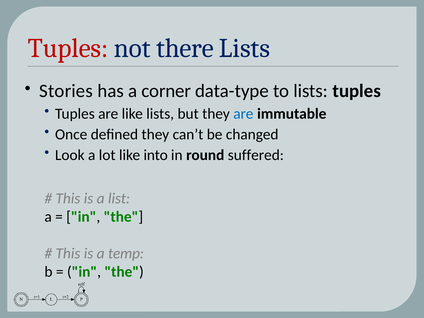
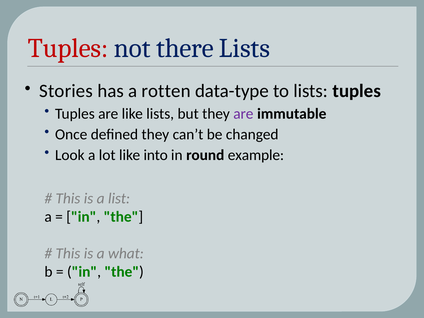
corner: corner -> rotten (166, 91)
are colour: blue -> purple (243, 114)
suffered: suffered -> example (256, 155)
temp: temp -> what (126, 254)
